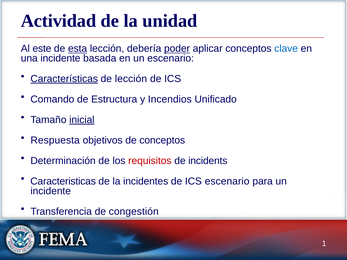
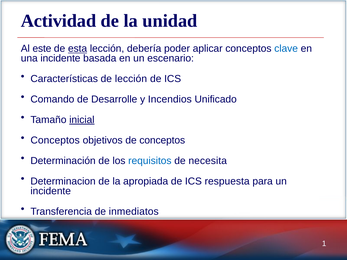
poder underline: present -> none (177, 49)
Características underline: present -> none (64, 79)
Estructura: Estructura -> Desarrolle (114, 99)
Respuesta: Respuesta -> Conceptos (55, 140)
requisitos colour: red -> blue (150, 161)
incidents: incidents -> necesita (208, 161)
Caracteristicas: Caracteristicas -> Determinacion (63, 181)
incidentes: incidentes -> apropiada (146, 181)
ICS escenario: escenario -> respuesta (227, 181)
congestión: congestión -> inmediatos (134, 212)
